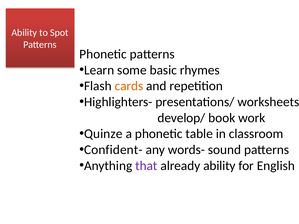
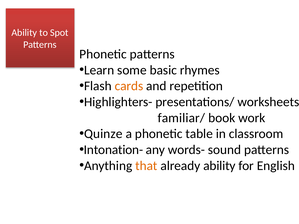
develop/: develop/ -> familiar/ (181, 118)
Confident-: Confident- -> Intonation- (113, 150)
that colour: purple -> orange (146, 166)
